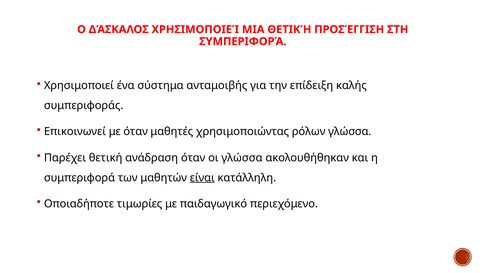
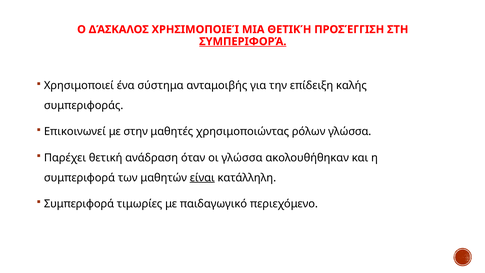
ΣΥΜΠΕΡΙΦΟΡΆ underline: none -> present (243, 41)
με όταν: όταν -> στην (136, 132)
Οποιαδήποτε: Οποιαδήποτε -> Συμπεριφορά (79, 204)
